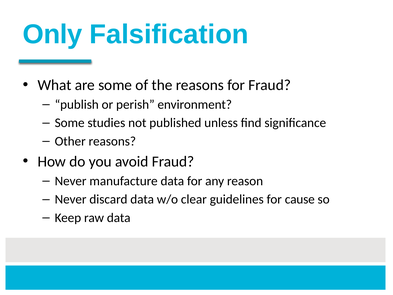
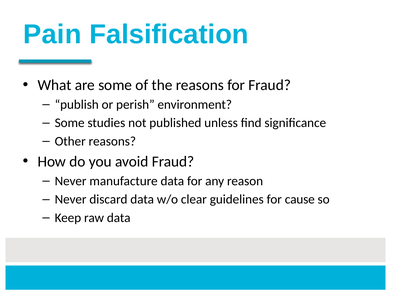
Only: Only -> Pain (52, 34)
